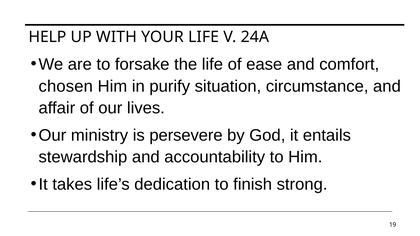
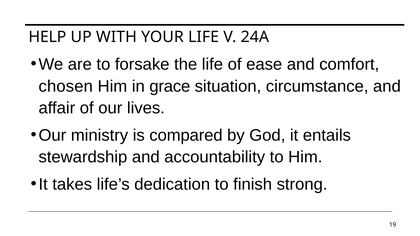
purify: purify -> grace (170, 86)
persevere: persevere -> compared (186, 135)
